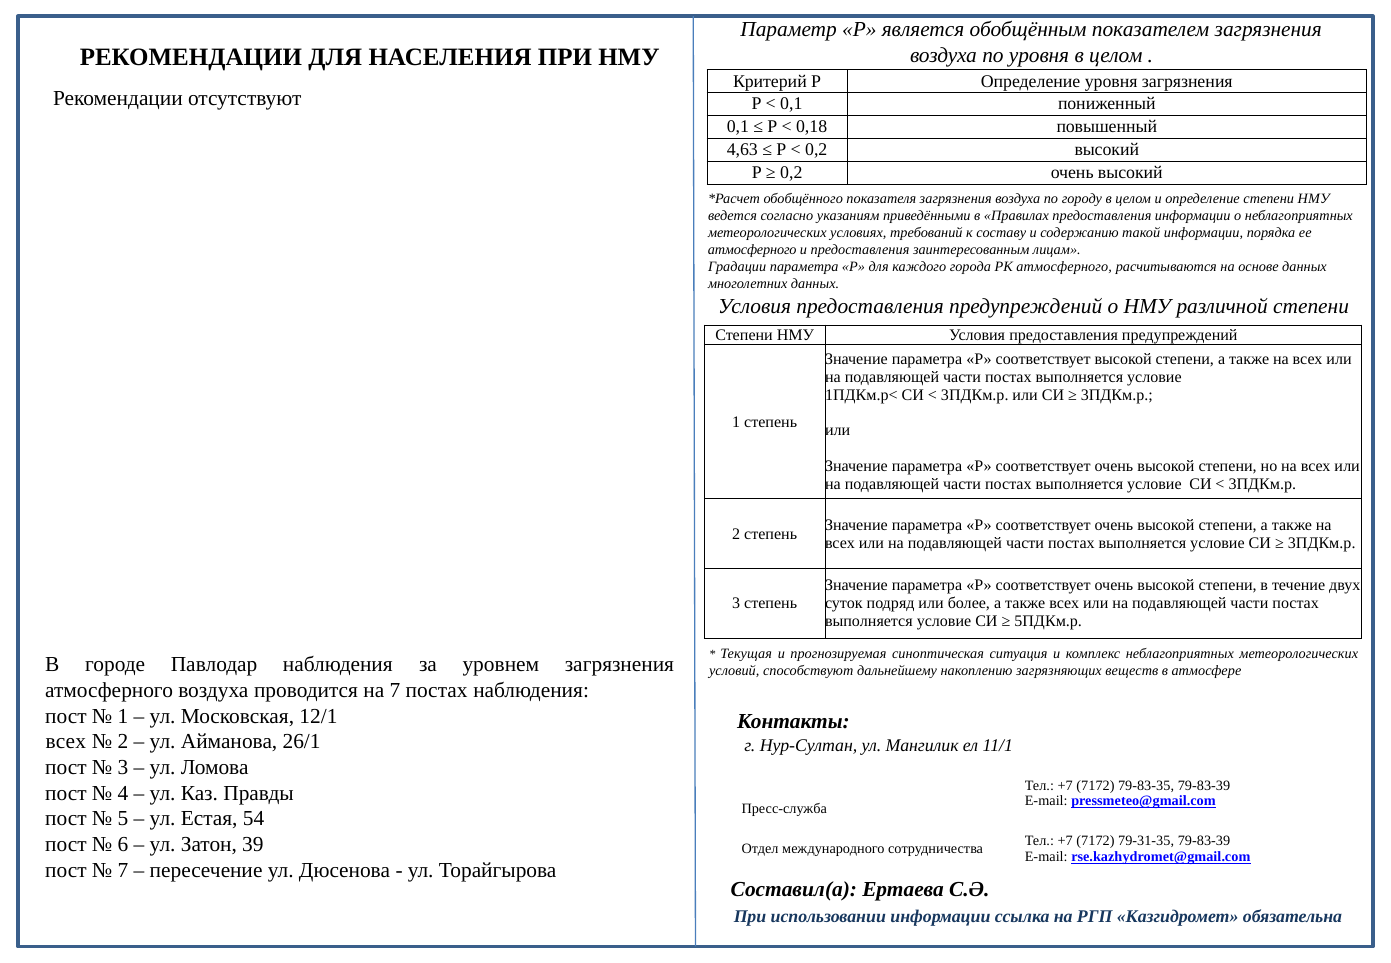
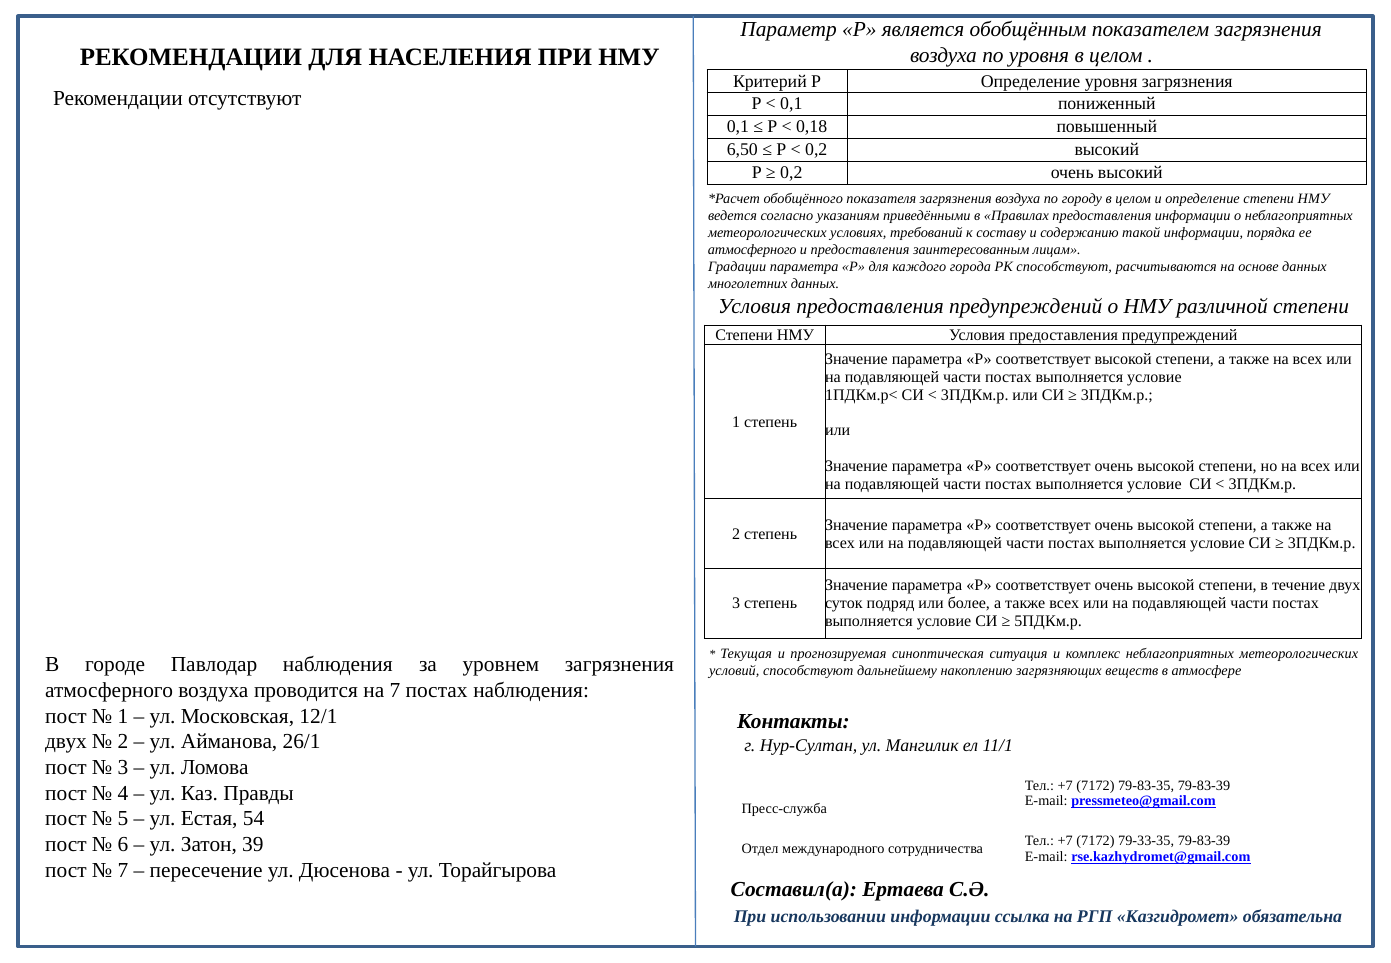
4,63: 4,63 -> 6,50 (742, 150)
РК атмосферного: атмосферного -> способствуют (1064, 267)
всех: всех -> двух (66, 742)
79-31-35: 79-31-35 -> 79-33-35 (1146, 841)
